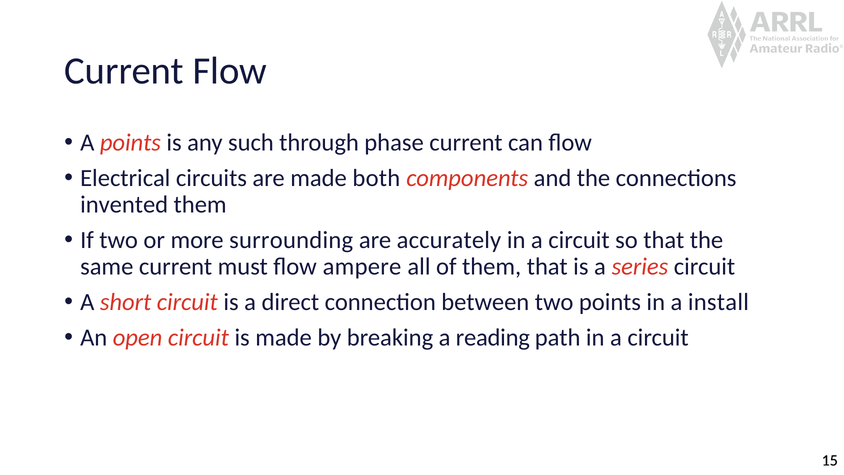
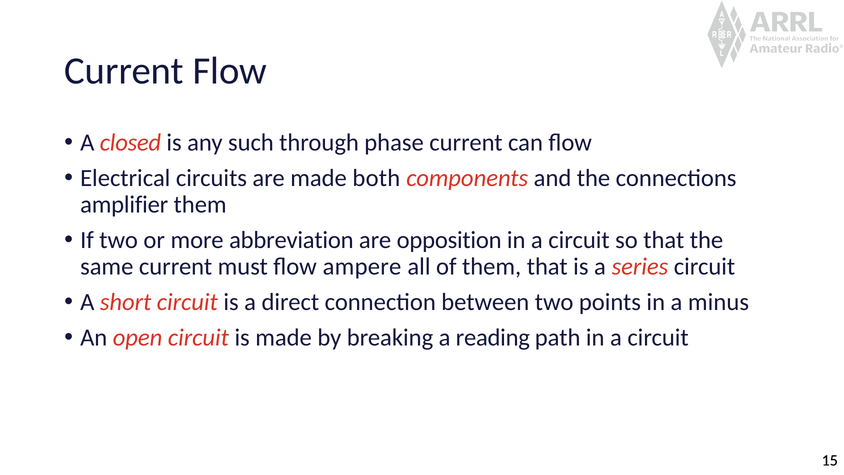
A points: points -> closed (131, 143)
invented: invented -> amplifier (124, 205)
surrounding: surrounding -> abbreviation (291, 240)
accurately: accurately -> opposition (449, 240)
install: install -> minus (718, 302)
